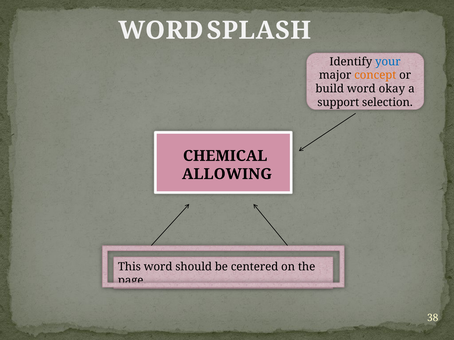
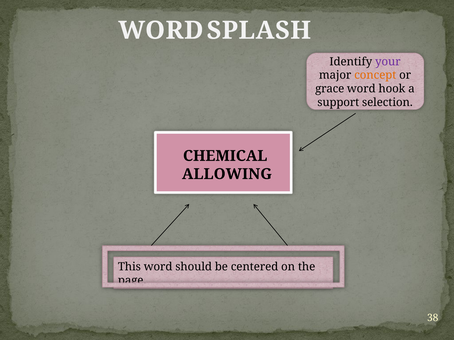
your colour: blue -> purple (388, 62)
build: build -> grace (330, 89)
okay: okay -> hook (392, 89)
